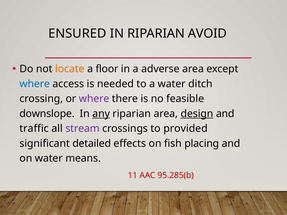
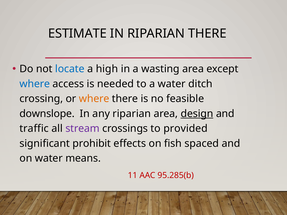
ENSURED: ENSURED -> ESTIMATE (77, 34)
RIPARIAN AVOID: AVOID -> THERE (207, 34)
locate colour: orange -> blue (70, 69)
floor: floor -> high (107, 69)
adverse: adverse -> wasting (160, 69)
where colour: purple -> orange (94, 99)
any underline: present -> none (101, 114)
detailed: detailed -> prohibit (92, 144)
placing: placing -> spaced (202, 144)
